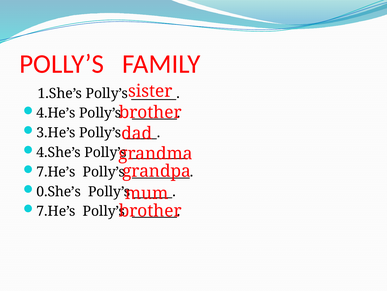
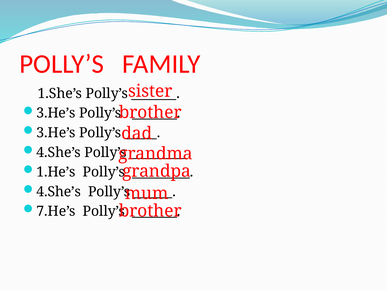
4.He’s: 4.He’s -> 3.He’s (56, 113)
7.He’s: 7.He’s -> 1.He’s (56, 172)
0.She’s: 0.She’s -> 4.She’s (59, 191)
